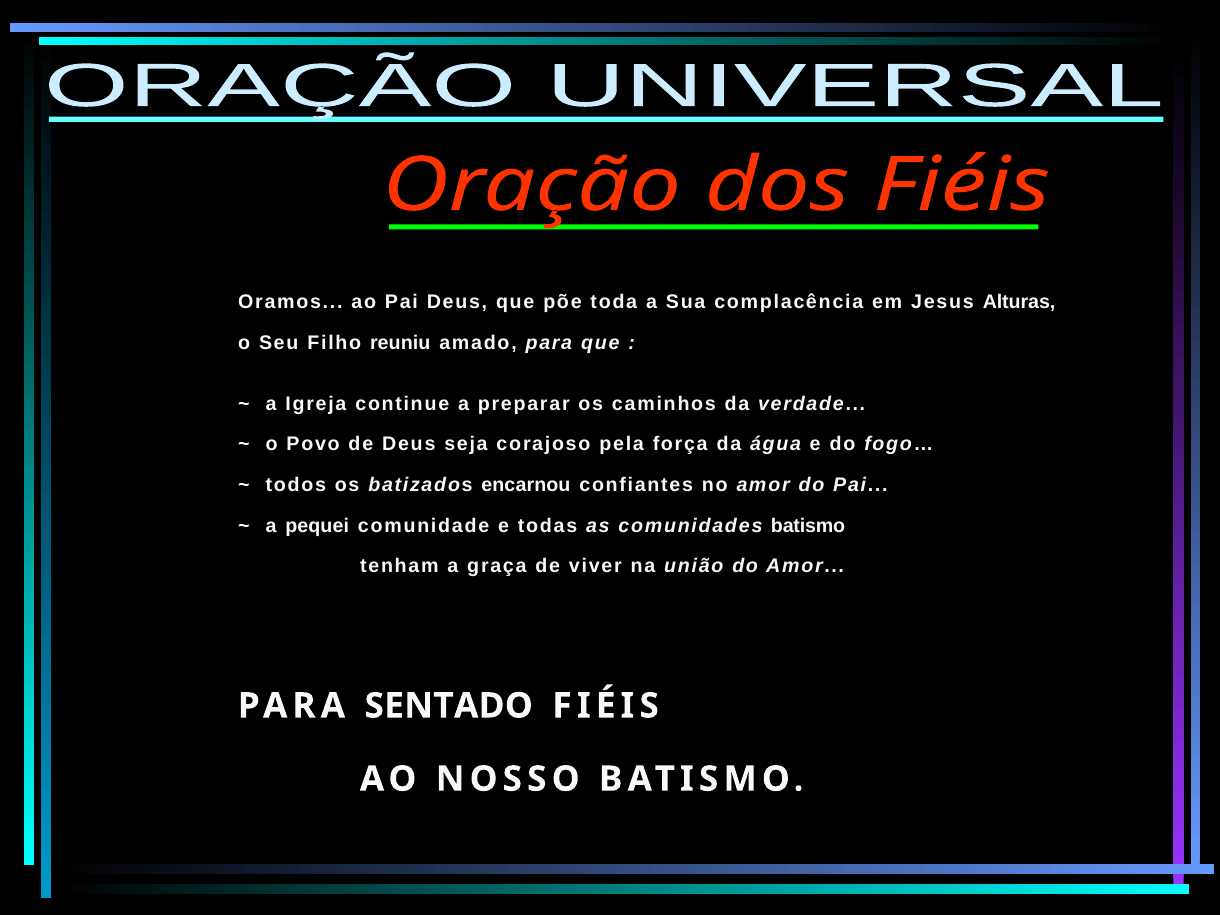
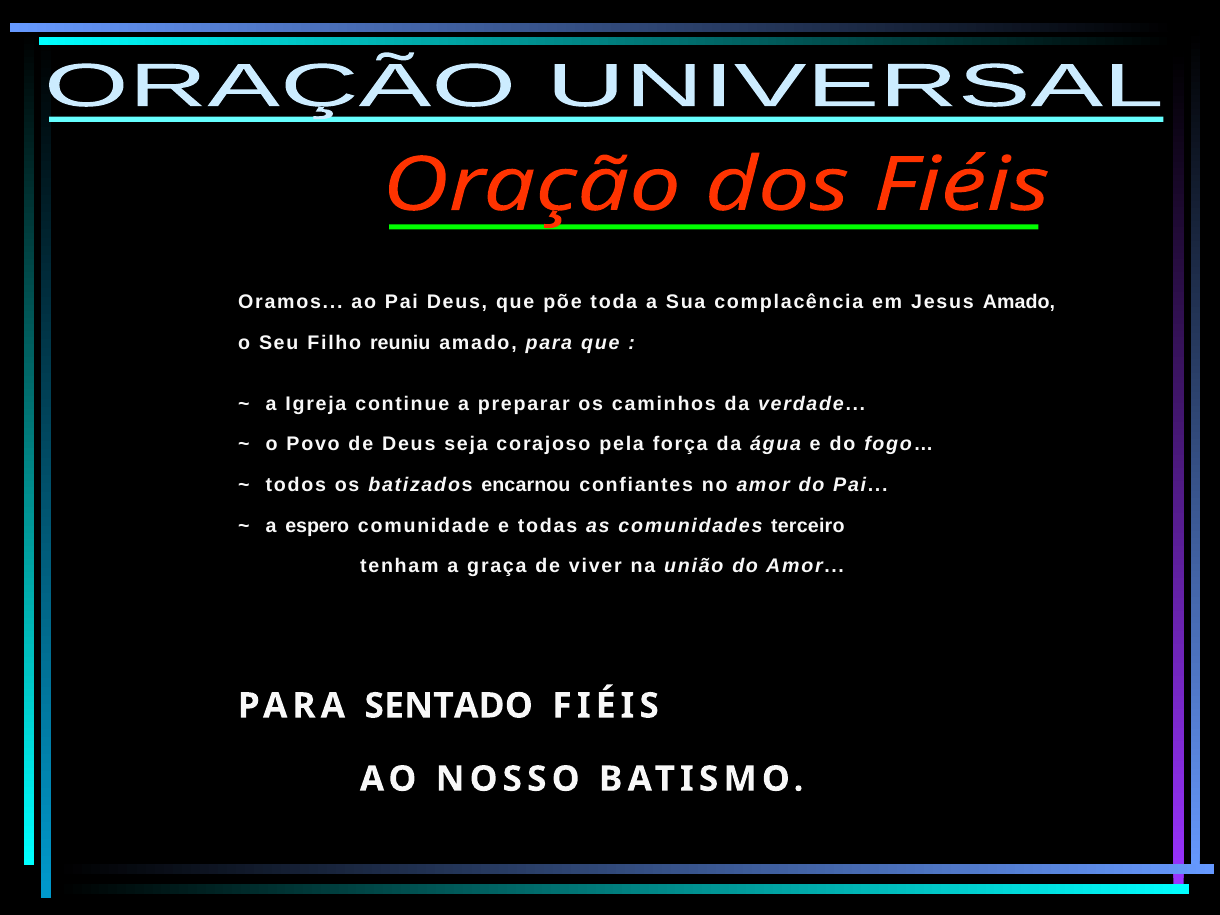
Jesus Alturas: Alturas -> Amado (1019, 302)
pequei: pequei -> espero (317, 526)
comunidades batismo: batismo -> terceiro (808, 526)
